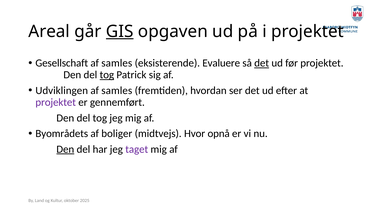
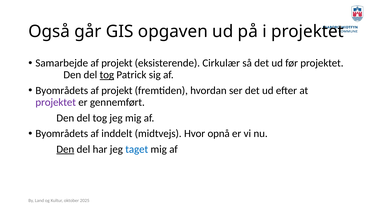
Areal: Areal -> Også (49, 31)
GIS underline: present -> none (120, 31)
Gesellschaft: Gesellschaft -> Samarbejde (62, 63)
samles: samles -> projekt (117, 63)
Evaluere: Evaluere -> Cirkulær (221, 63)
det underline: present -> none (262, 63)
Udviklingen: Udviklingen -> Byområdets (62, 90)
samles: samles -> projekt (117, 90)
boliger: boliger -> inddelt (117, 133)
taget colour: purple -> blue (137, 149)
